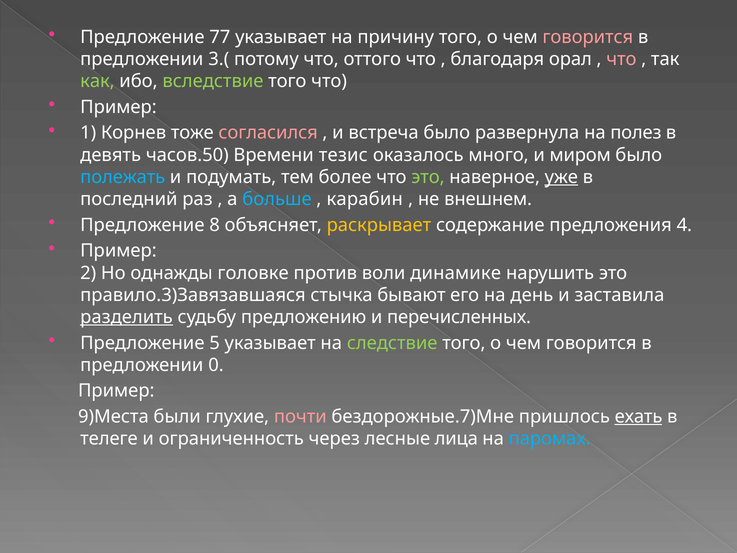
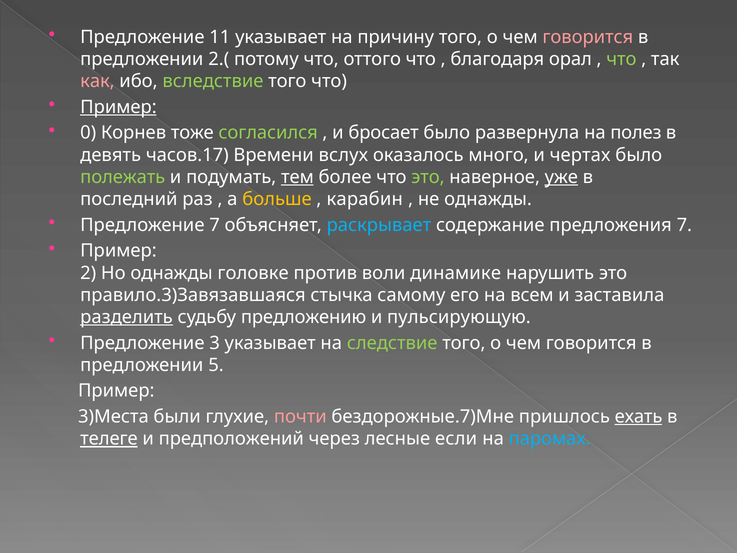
77: 77 -> 11 (220, 37)
3.(: 3.( -> 2.( (219, 59)
что colour: pink -> light green (621, 59)
как colour: light green -> pink (97, 81)
Пример underline: none -> present (118, 107)
1: 1 -> 0 (88, 133)
согласился colour: pink -> light green (268, 133)
встреча: встреча -> бросает (384, 133)
часов.50: часов.50 -> часов.17 (187, 155)
тезис: тезис -> вслух (343, 155)
миром: миром -> чертах (580, 155)
полежать colour: light blue -> light green (123, 177)
тем underline: none -> present (297, 177)
больше colour: light blue -> yellow (277, 199)
не внешнем: внешнем -> однажды (488, 199)
Предложение 8: 8 -> 7 (215, 225)
раскрывает colour: yellow -> light blue (379, 225)
предложения 4: 4 -> 7 (684, 225)
бывают: бывают -> самому (411, 295)
день: день -> всем (532, 295)
перечисленных: перечисленных -> пульсирующую (459, 317)
5: 5 -> 3 (215, 343)
0: 0 -> 5 (216, 365)
9)Места: 9)Места -> 3)Места (113, 417)
телеге underline: none -> present (109, 439)
ограниченность: ограниченность -> предположений (231, 439)
лица: лица -> если (456, 439)
